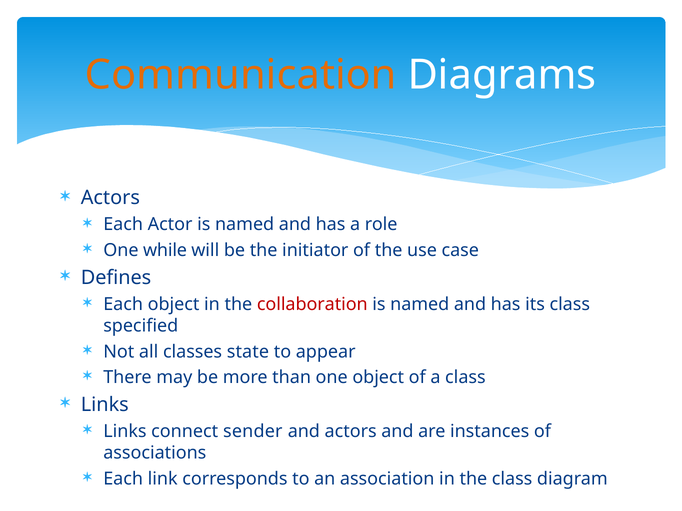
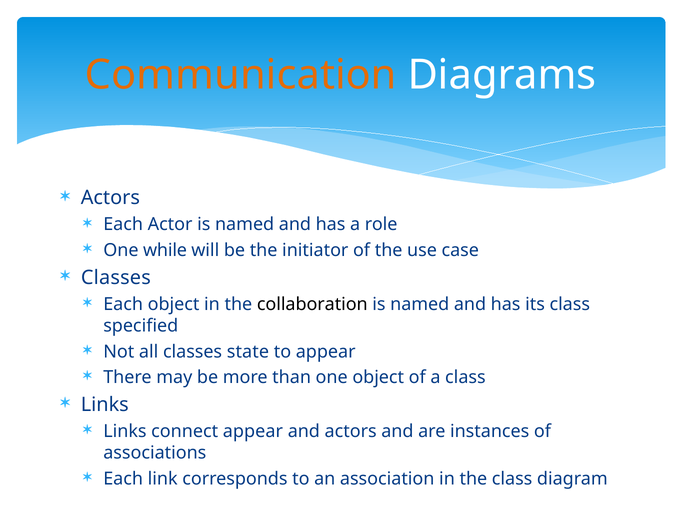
Defines: Defines -> Classes (116, 278)
collaboration colour: red -> black (312, 305)
connect sender: sender -> appear (253, 432)
